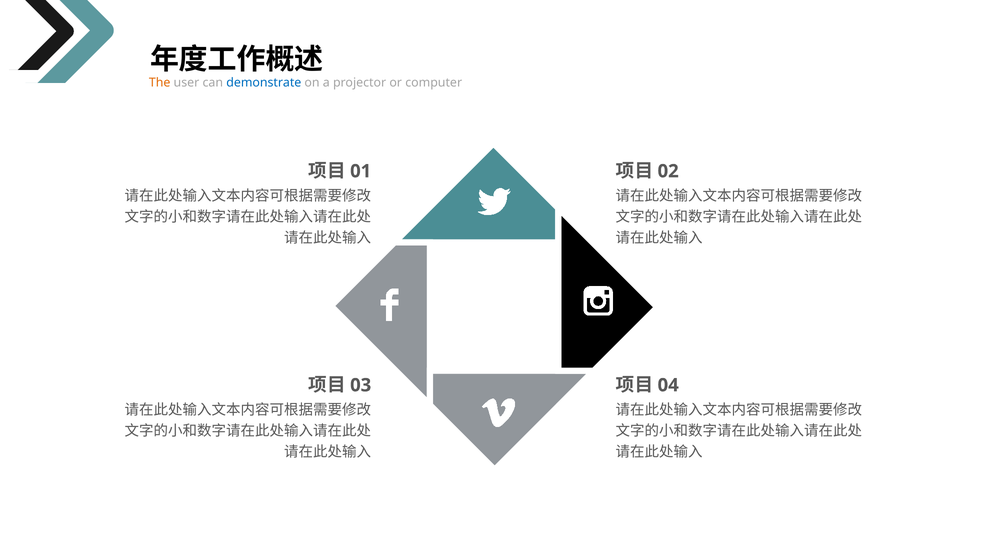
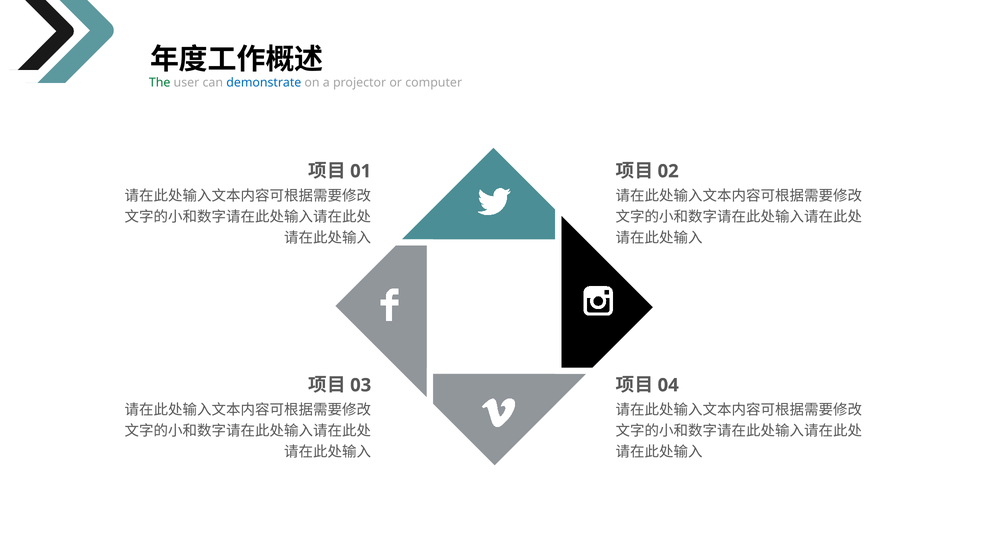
The colour: orange -> green (160, 83)
